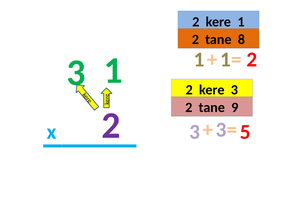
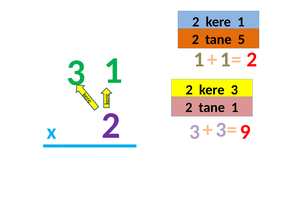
8: 8 -> 5 (241, 39)
tane 9: 9 -> 1 (235, 107)
5: 5 -> 9 (245, 132)
